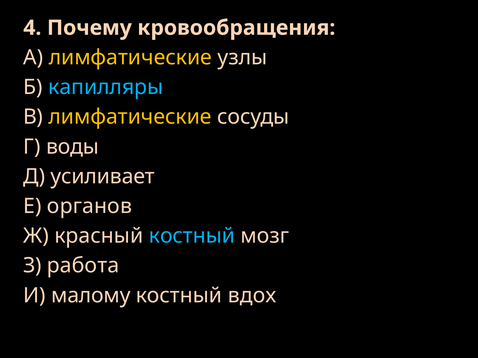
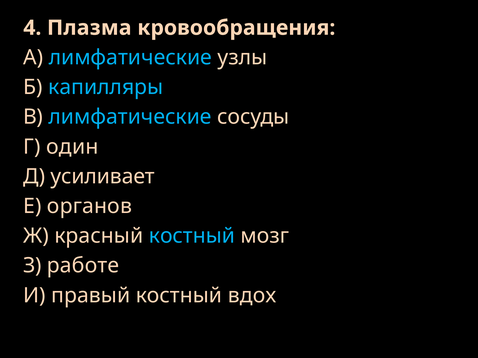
Почему: Почему -> Плазма (89, 28)
лимфатические colour: yellow -> light blue (130, 58)
лимфатические colour: yellow -> light blue (130, 117)
воды: воды -> один (72, 147)
работа: работа -> работе (83, 266)
малому: малому -> правый (91, 296)
